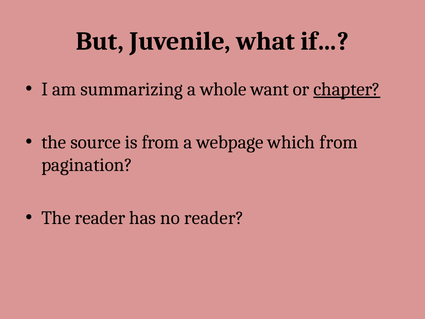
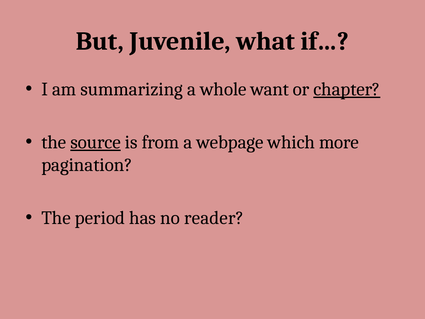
source underline: none -> present (96, 142)
which from: from -> more (339, 142)
The reader: reader -> period (100, 218)
